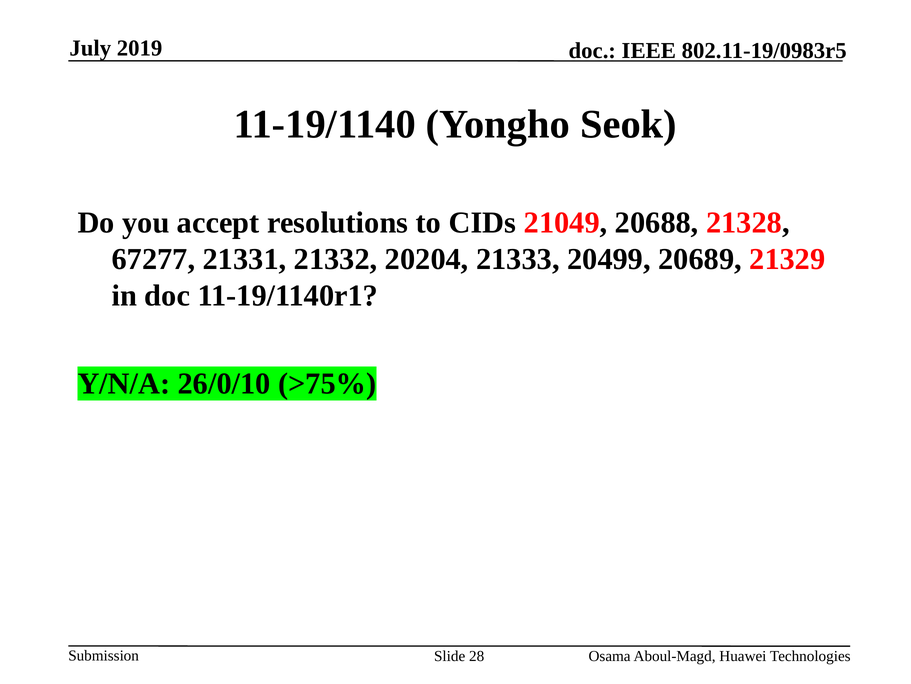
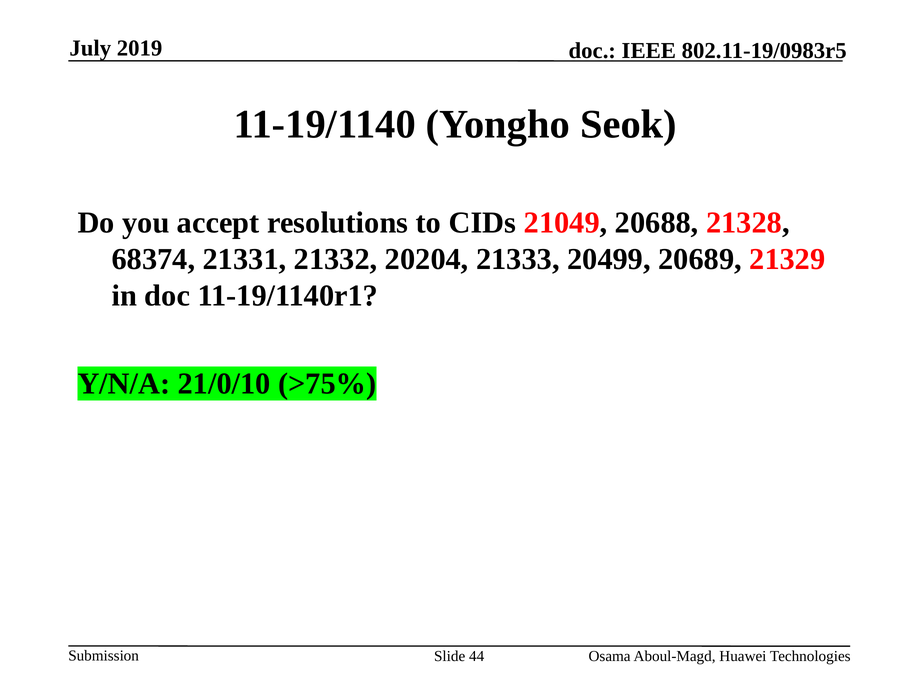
67277: 67277 -> 68374 (153, 259)
26/0/10: 26/0/10 -> 21/0/10 (224, 383)
28: 28 -> 44 (477, 655)
